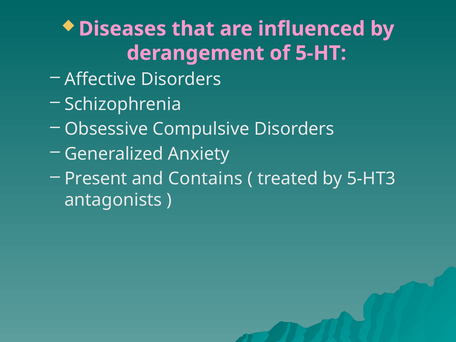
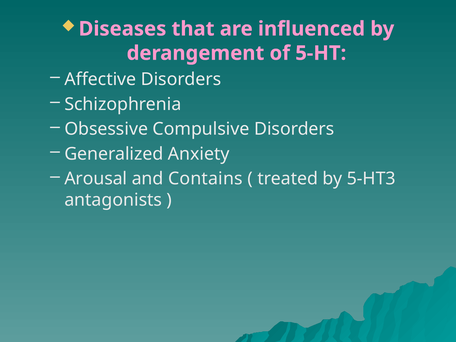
Present: Present -> Arousal (96, 179)
